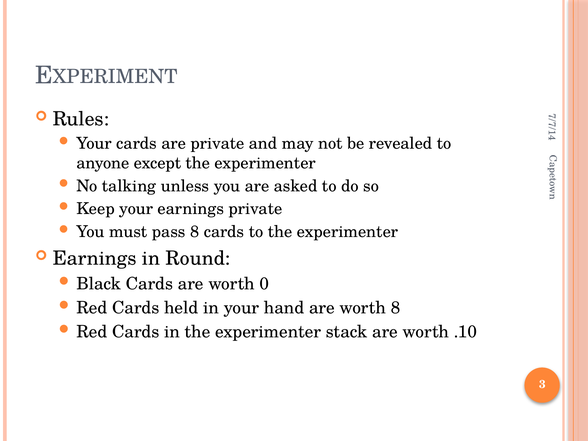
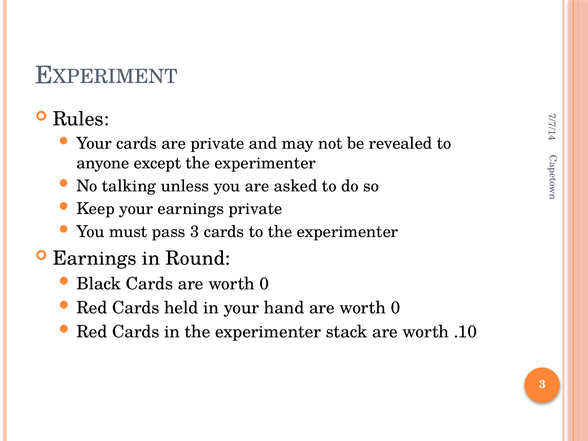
pass 8: 8 -> 3 (195, 232)
hand are worth 8: 8 -> 0 (395, 308)
